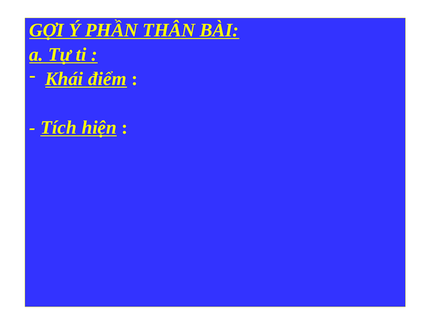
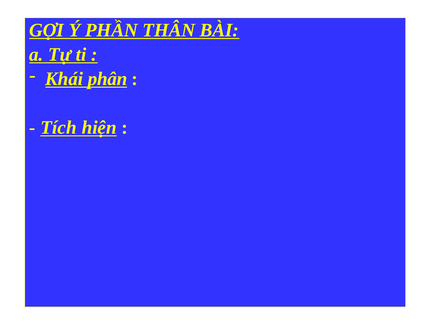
điểm: điểm -> phân (107, 79)
